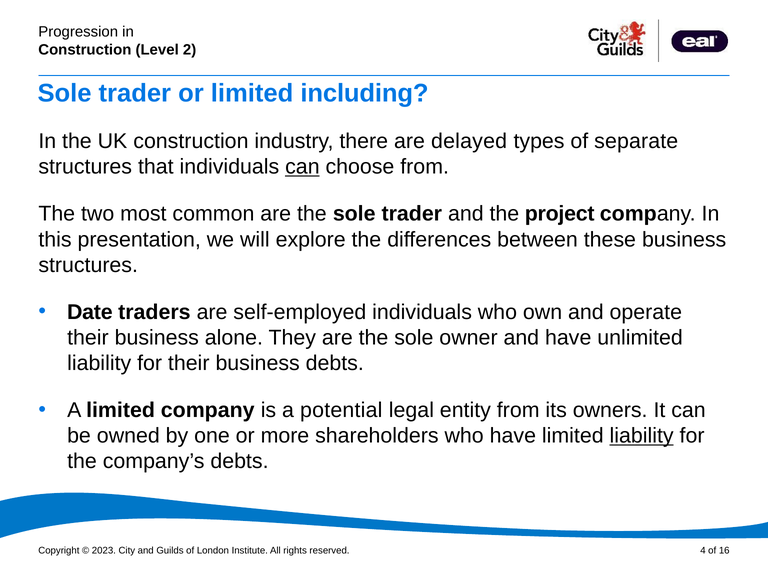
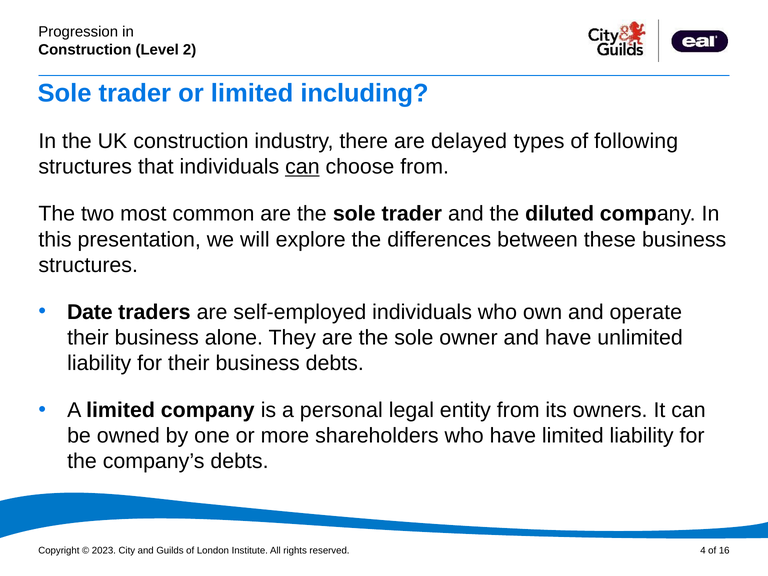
separate: separate -> following (636, 141)
project: project -> diluted (560, 214)
potential: potential -> personal (341, 410)
liability underline: present -> none (642, 436)
